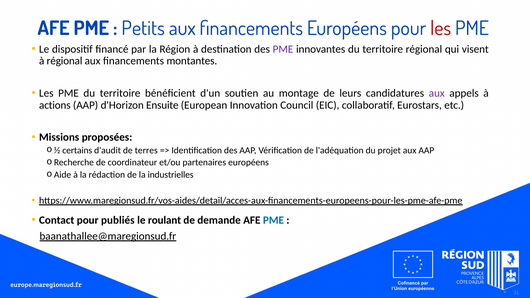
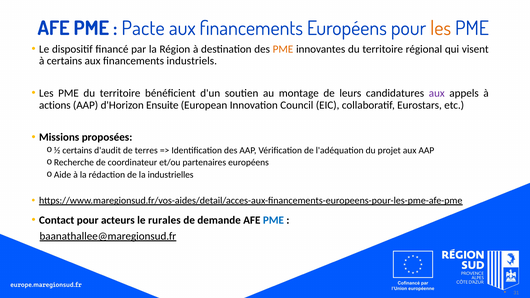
Petits: Petits -> Pacte (143, 28)
les colour: red -> orange (441, 28)
PME colour: purple -> orange (283, 49)
à régional: régional -> certains (64, 61)
montantes: montantes -> industriels (192, 61)
publiés: publiés -> acteurs (118, 220)
roulant: roulant -> rurales (164, 220)
